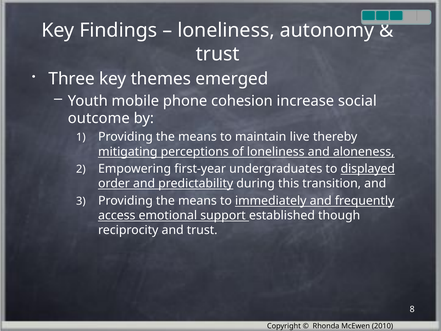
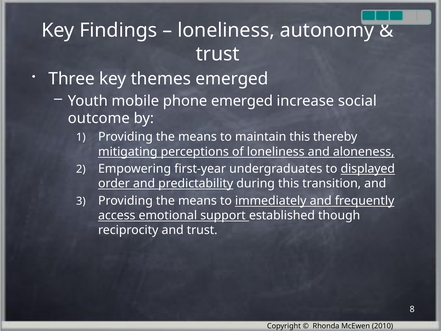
phone cohesion: cohesion -> emerged (242, 101)
maintain live: live -> this (300, 137)
